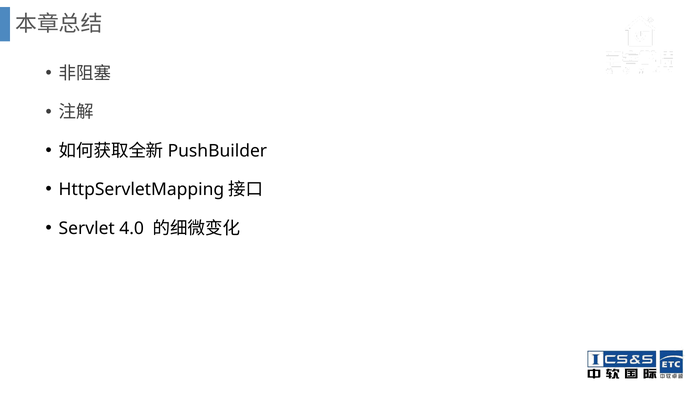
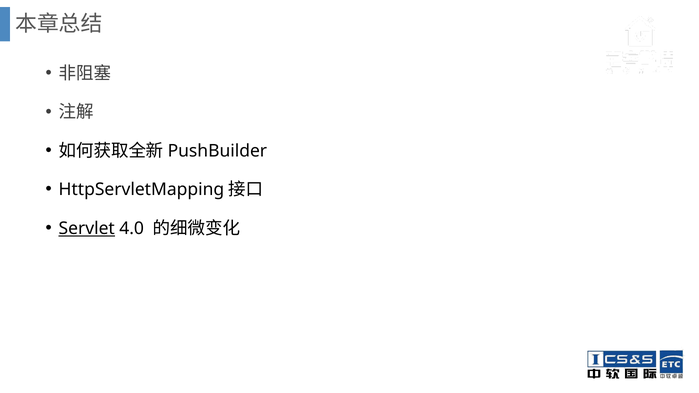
Servlet underline: none -> present (87, 228)
